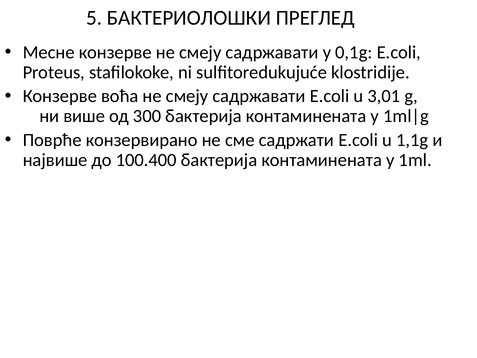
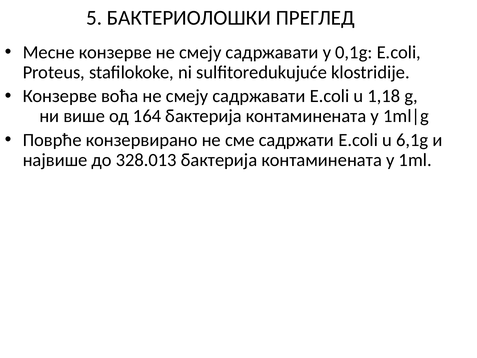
3,01: 3,01 -> 1,18 (384, 96)
300: 300 -> 164 (147, 116)
1,1g: 1,1g -> 6,1g (412, 140)
100.400: 100.400 -> 328.013 (146, 160)
